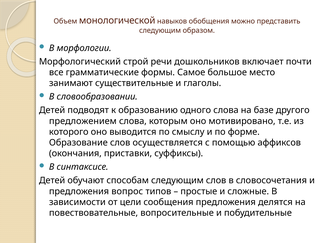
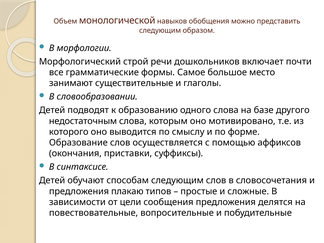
предложением: предложением -> недостаточным (83, 121)
вопрос: вопрос -> плакаю (127, 191)
